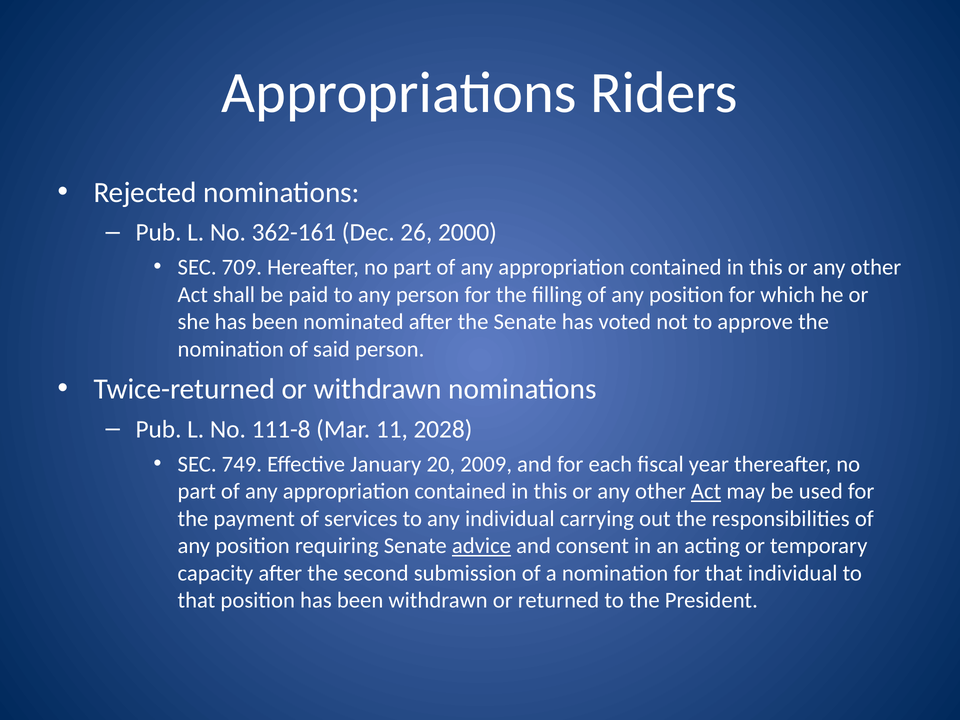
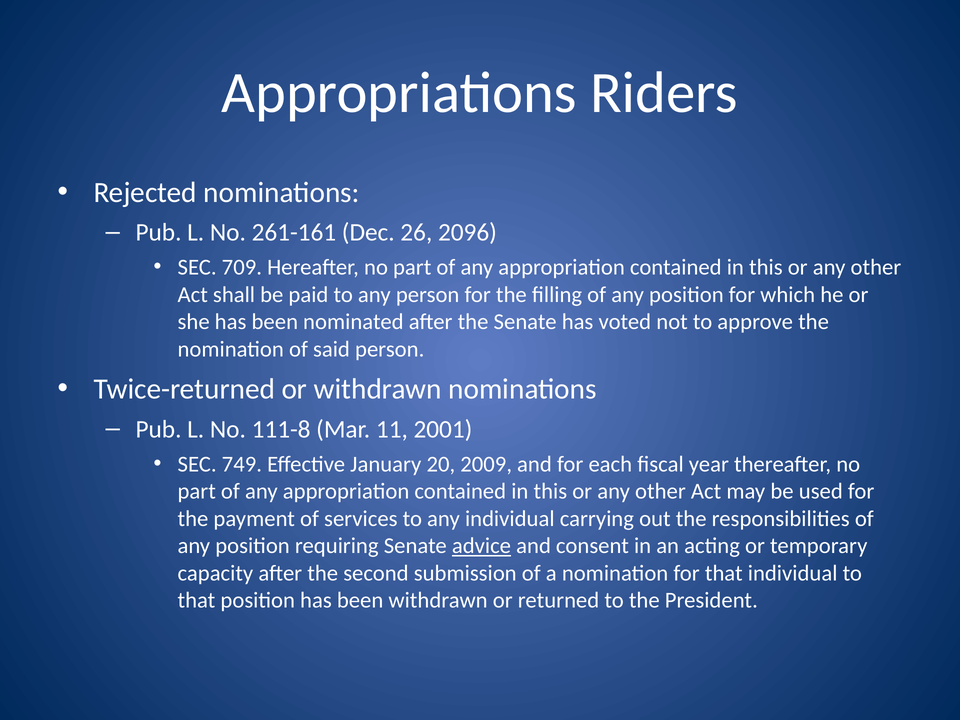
362-161: 362-161 -> 261-161 (294, 232)
2000: 2000 -> 2096 (467, 232)
2028: 2028 -> 2001 (443, 429)
Act underline: present -> none (706, 491)
